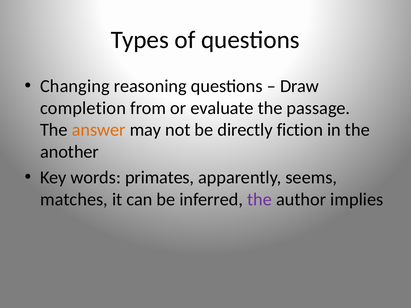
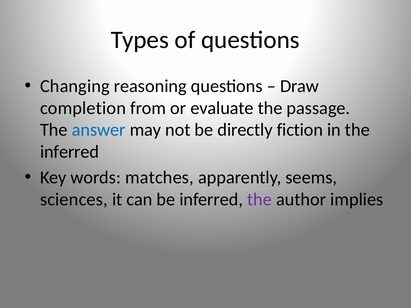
answer colour: orange -> blue (99, 130)
another: another -> inferred (70, 152)
primates: primates -> matches (159, 178)
matches: matches -> sciences (74, 200)
